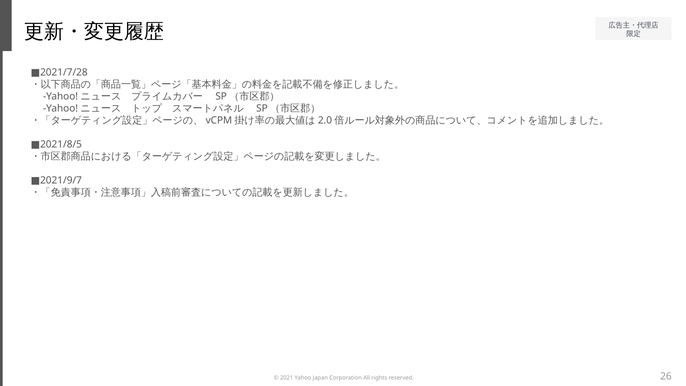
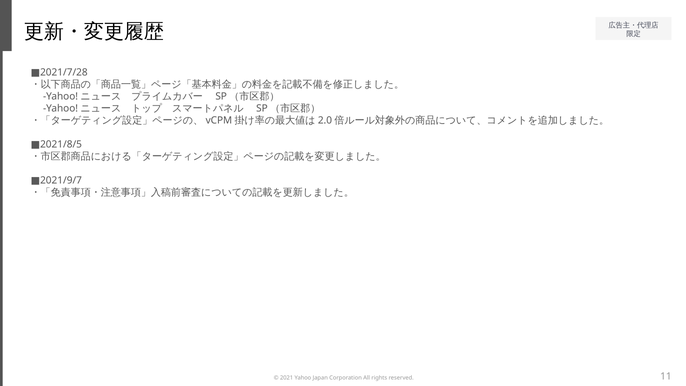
26: 26 -> 11 (666, 376)
